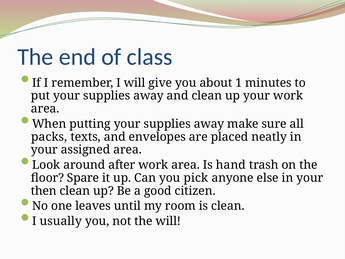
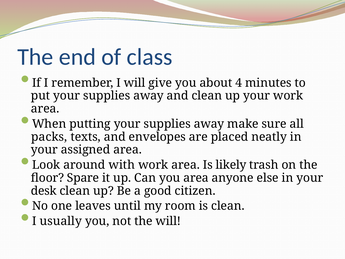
1: 1 -> 4 (239, 83)
after: after -> with (122, 165)
hand: hand -> likely (231, 165)
you pick: pick -> area (196, 178)
then: then -> desk (44, 191)
